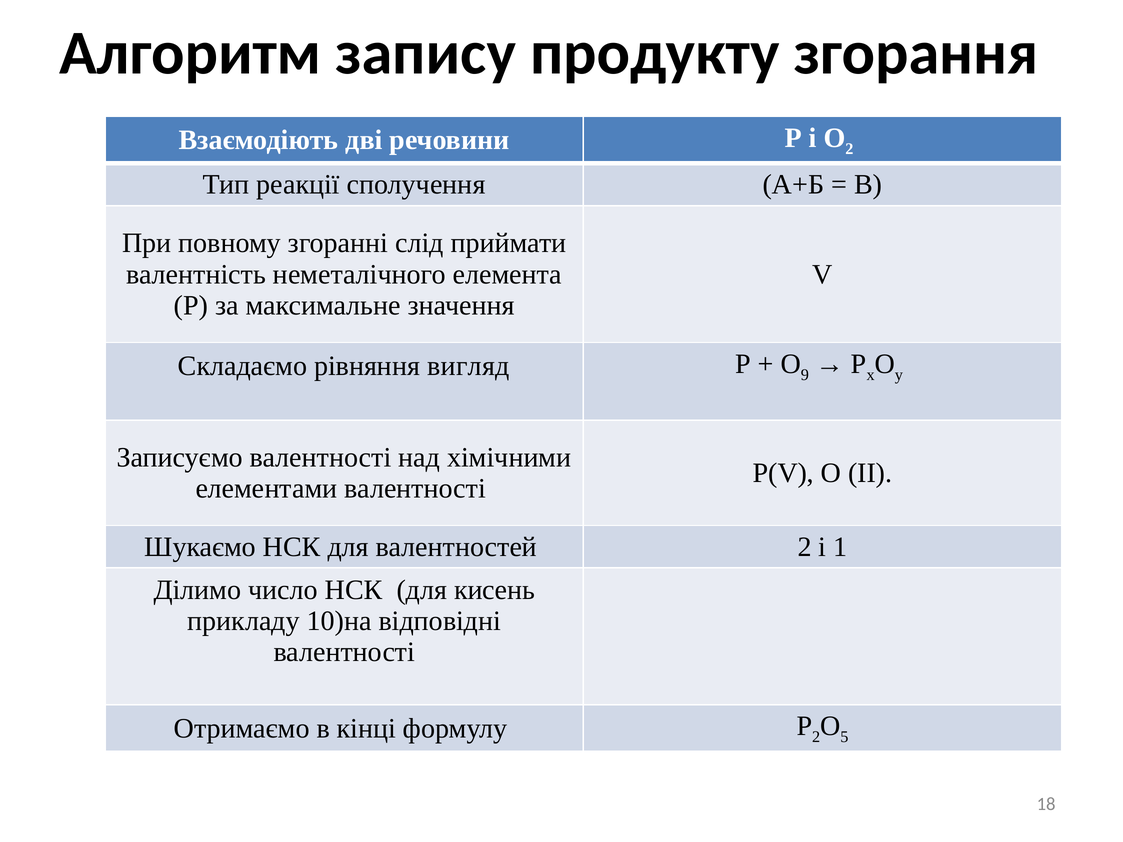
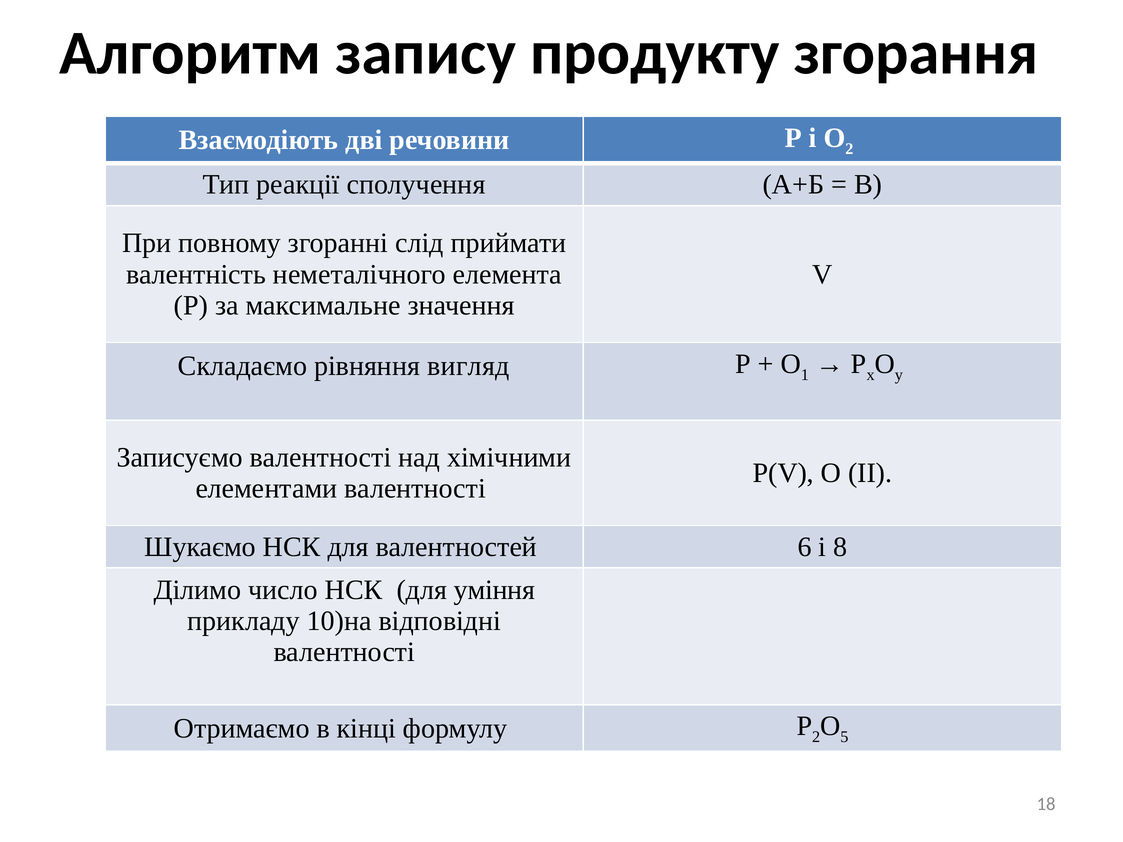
9: 9 -> 1 (805, 375)
валентностей 2: 2 -> 6 (805, 547)
1: 1 -> 8 (840, 547)
кисень: кисень -> уміння (495, 590)
